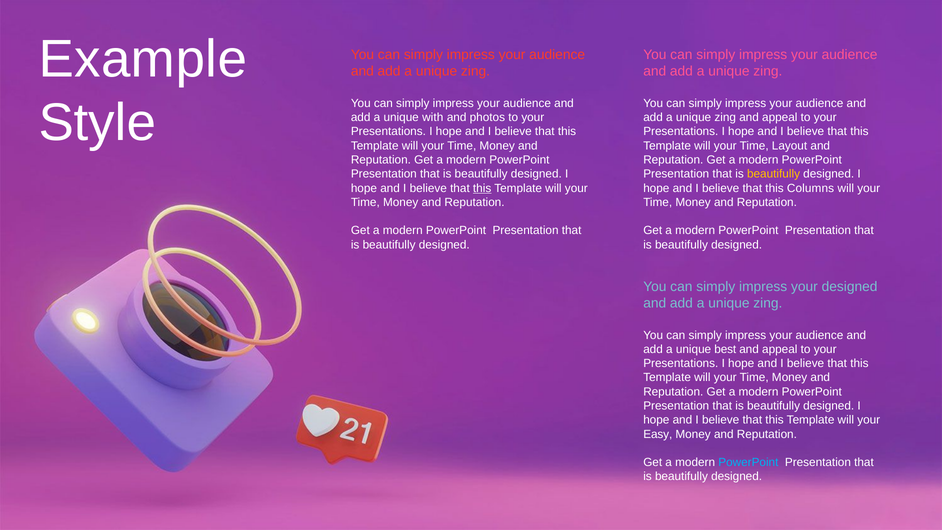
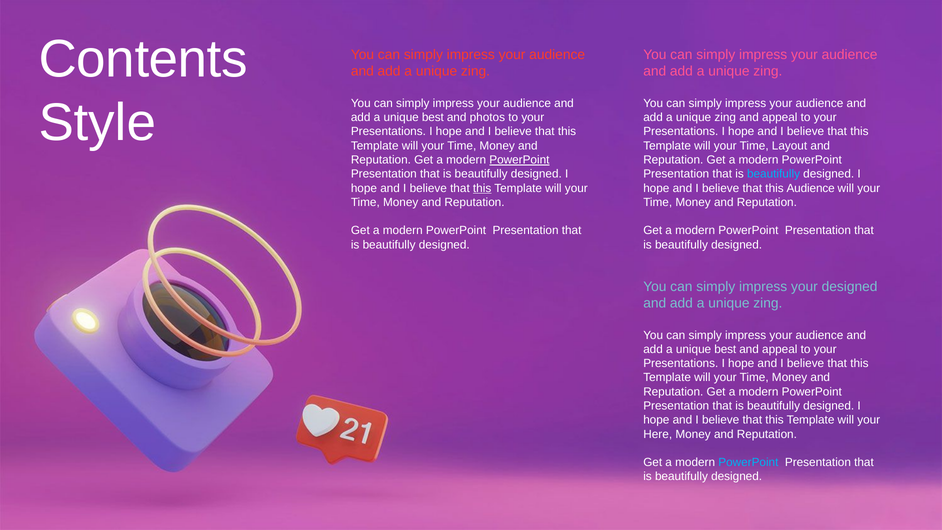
Example: Example -> Contents (143, 59)
with: with -> best (433, 117)
PowerPoint underline: none -> present (519, 160)
beautifully colour: yellow -> light blue (774, 174)
this Columns: Columns -> Audience (811, 188)
Easy: Easy -> Here (658, 434)
